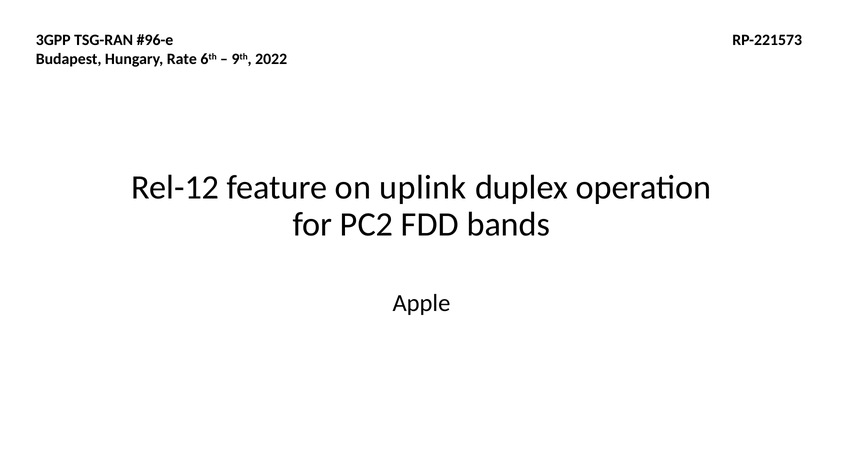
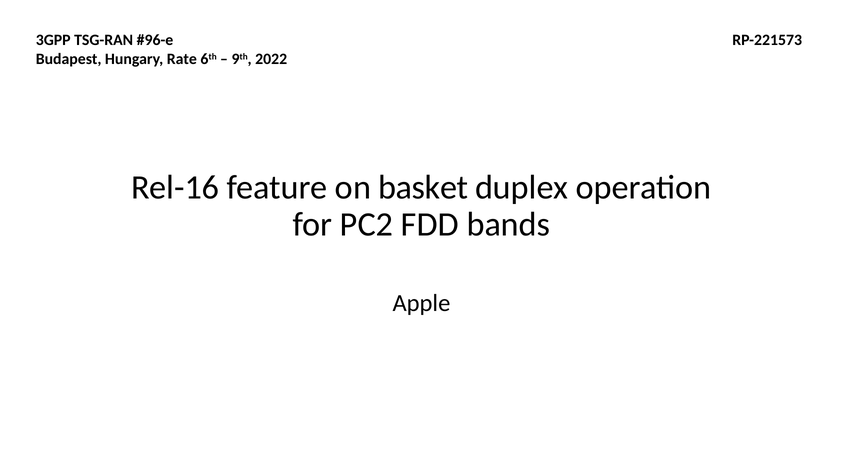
Rel-12: Rel-12 -> Rel-16 (175, 188)
uplink: uplink -> basket (423, 188)
